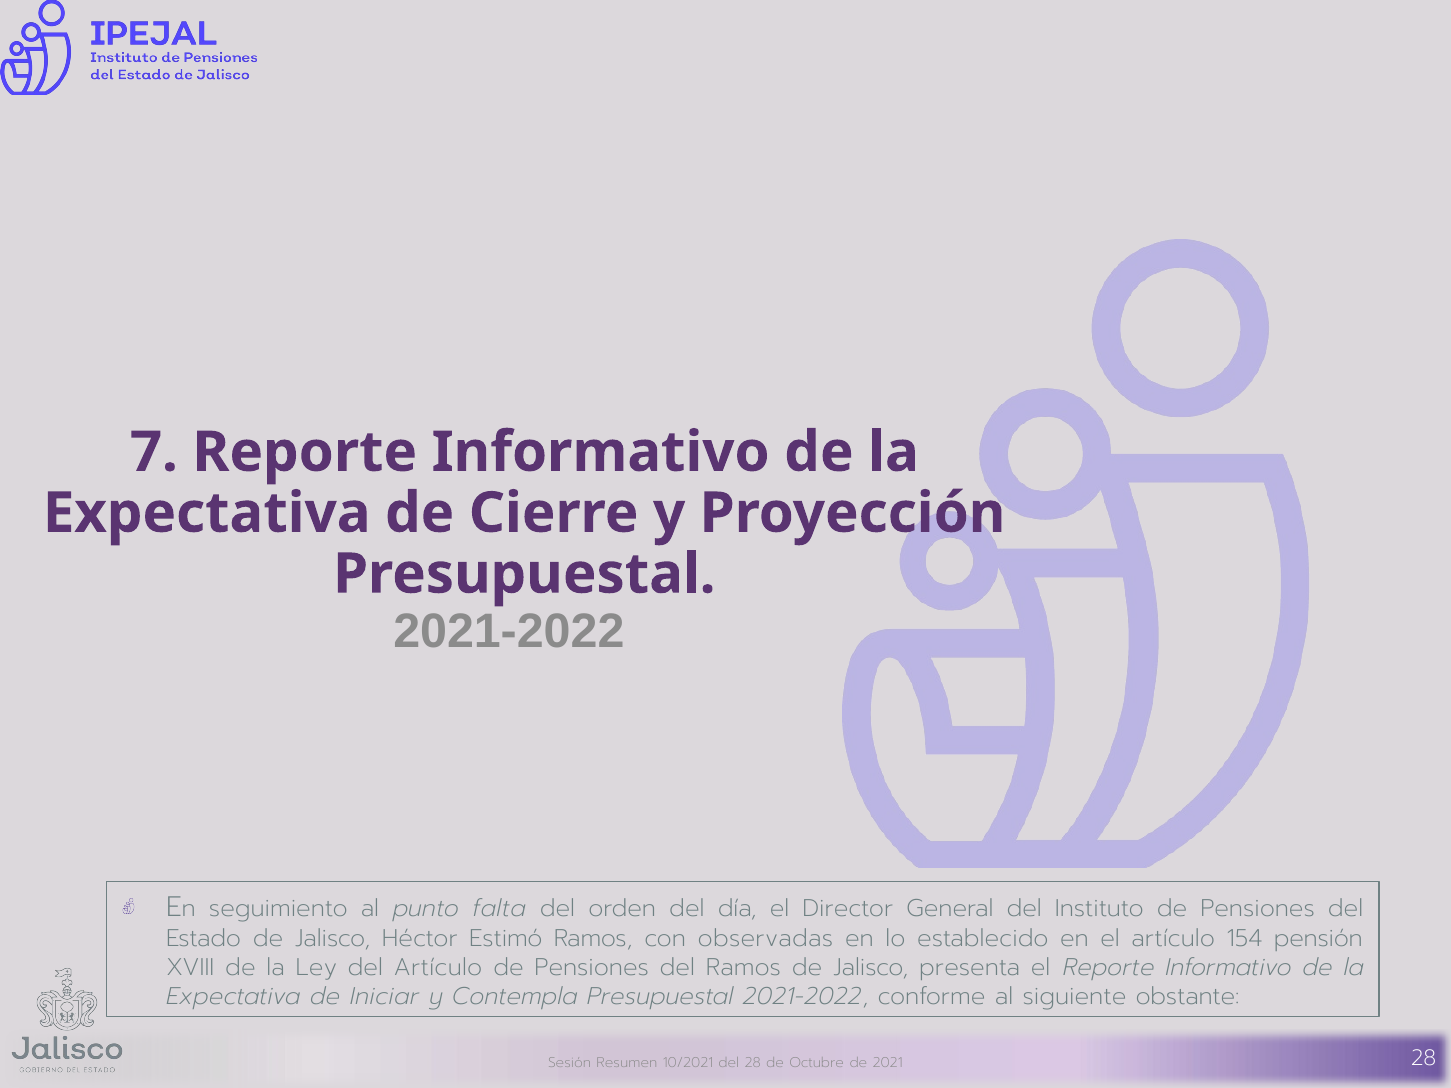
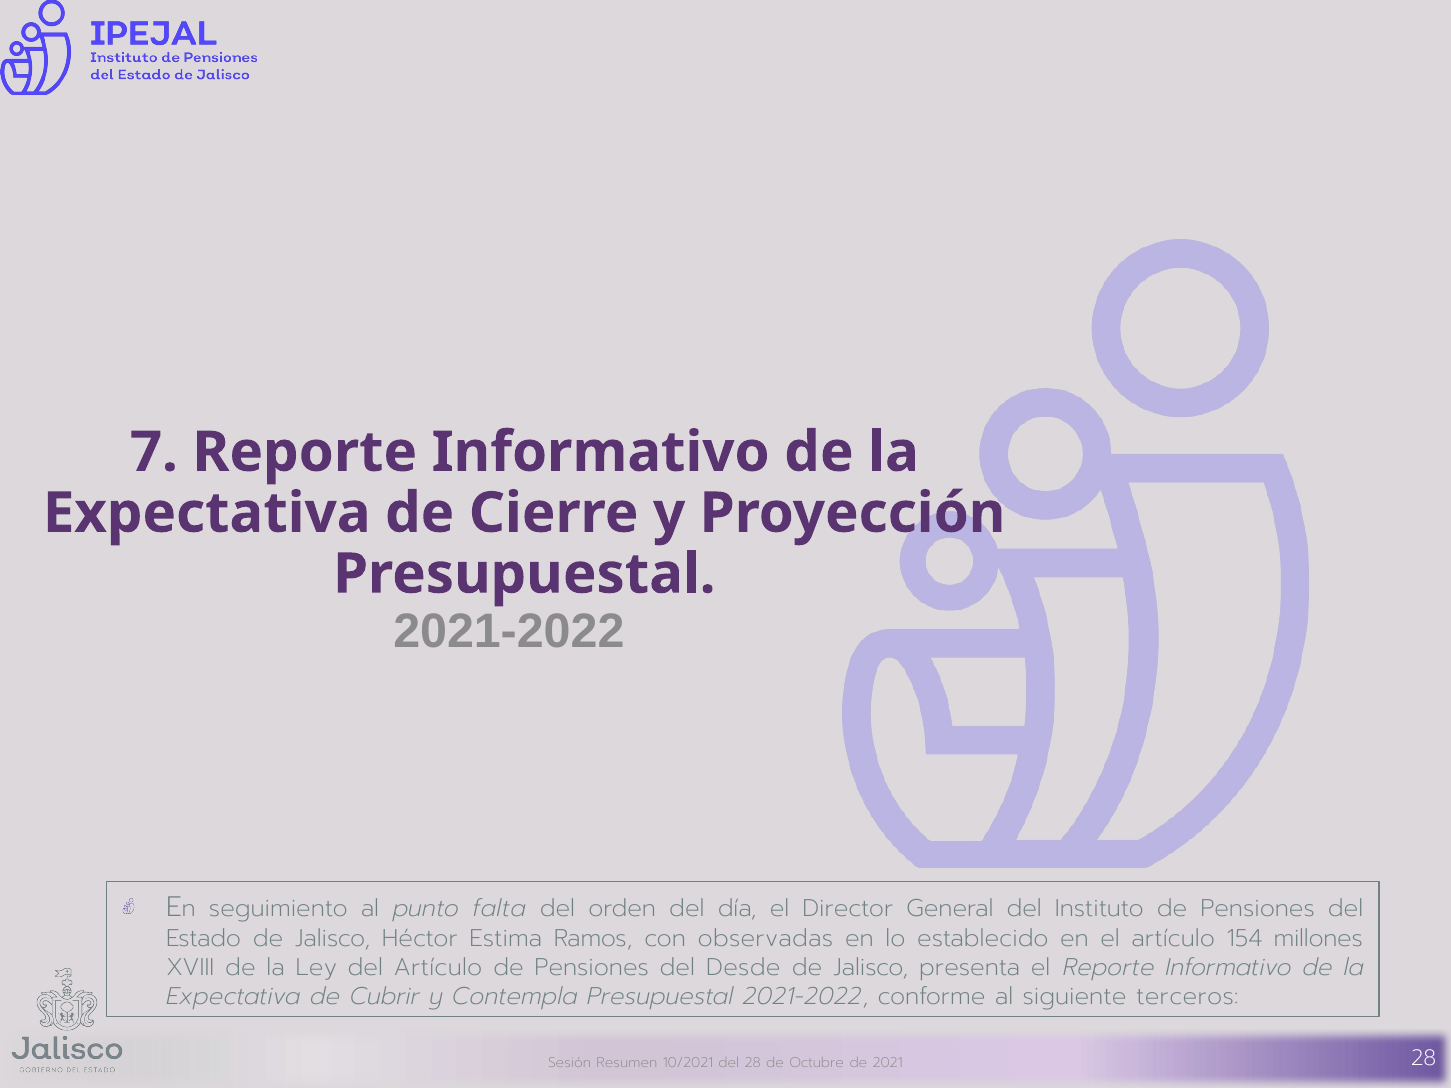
Estimó: Estimó -> Estima (506, 939)
pensión: pensión -> millones (1318, 939)
del Ramos: Ramos -> Desde (743, 968)
Iniciar: Iniciar -> Cubrir (385, 997)
obstante: obstante -> terceros (1187, 997)
